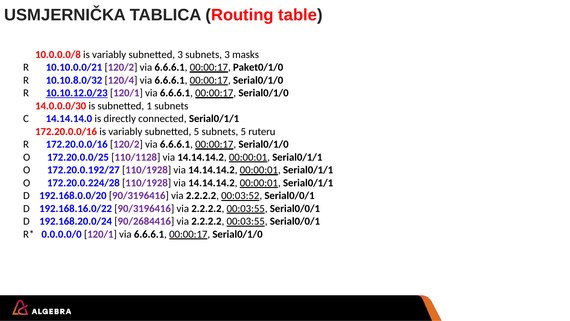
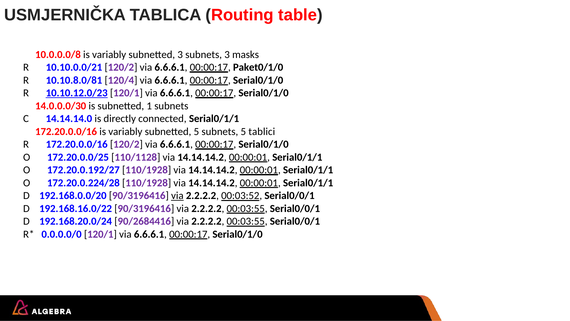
10.10.8.0/32: 10.10.8.0/32 -> 10.10.8.0/81 (74, 80)
ruteru: ruteru -> tablici (262, 131)
via underline: none -> present (177, 195)
